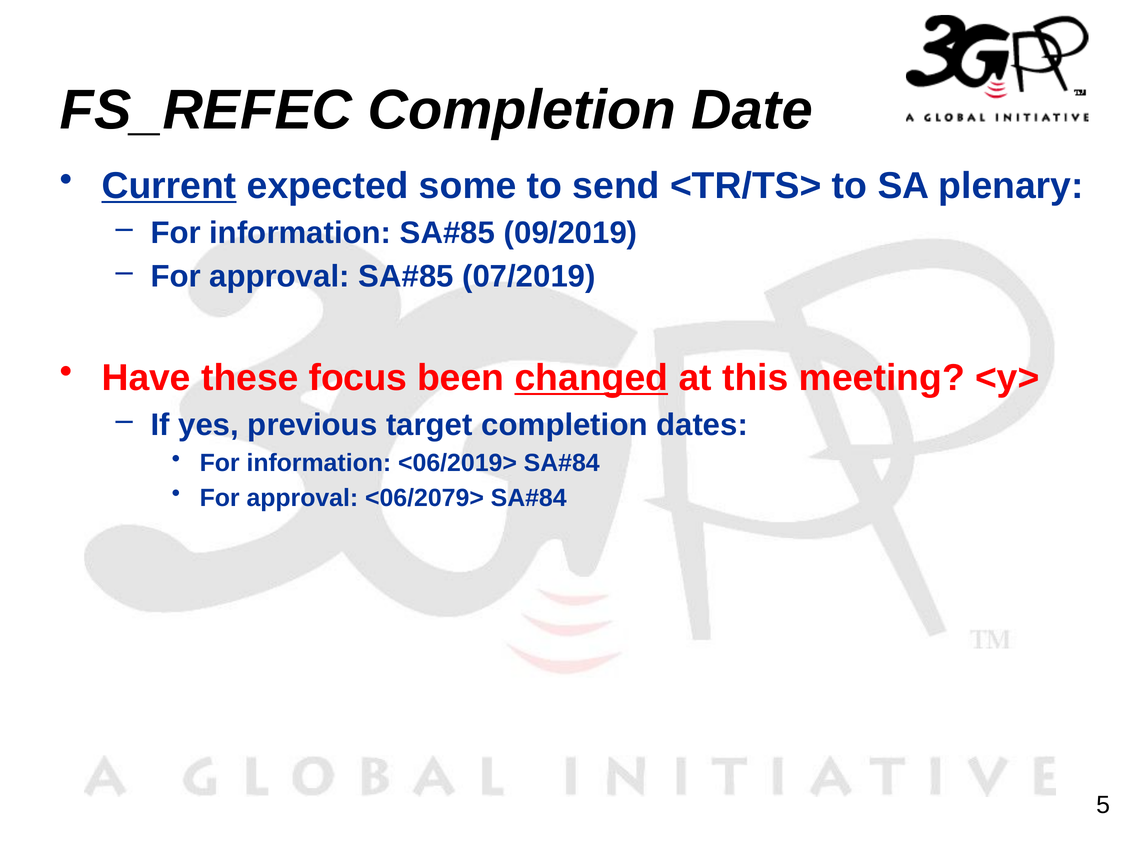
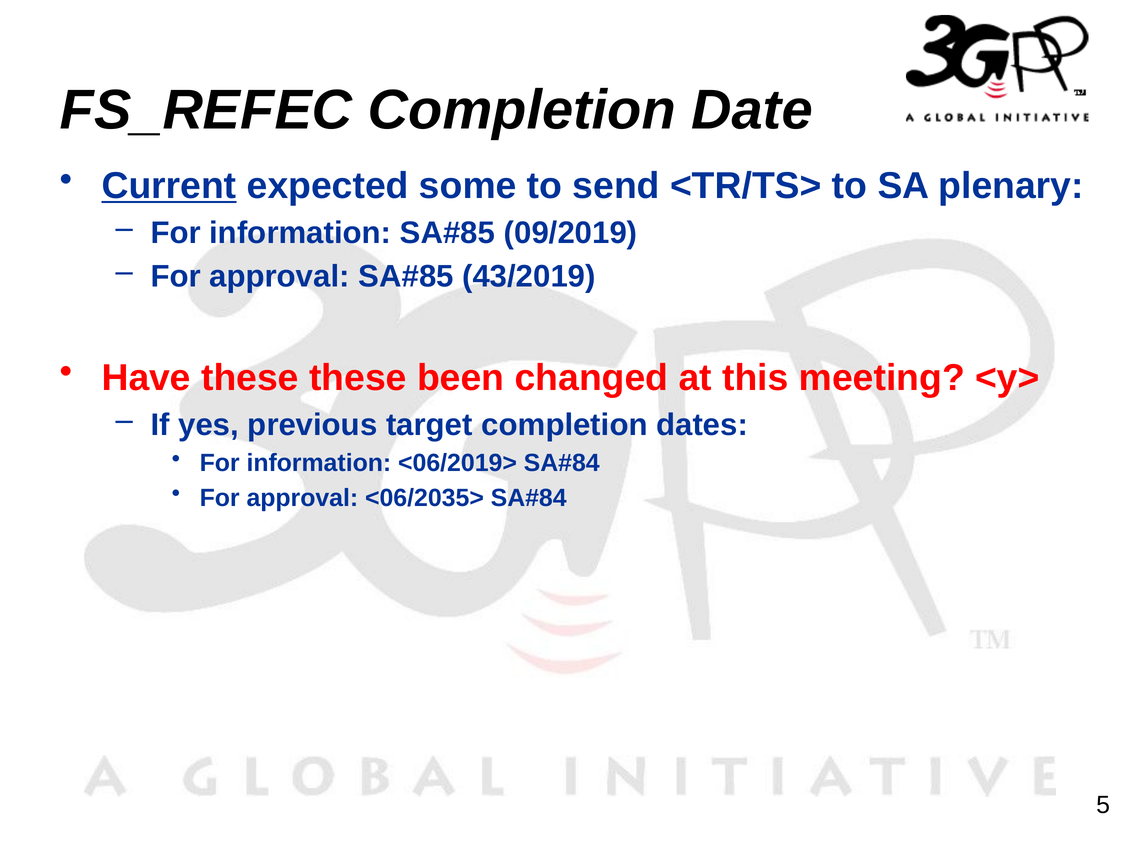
07/2019: 07/2019 -> 43/2019 (529, 276)
these focus: focus -> these (358, 378)
changed underline: present -> none (591, 378)
<06/2079>: <06/2079> -> <06/2035> (424, 498)
